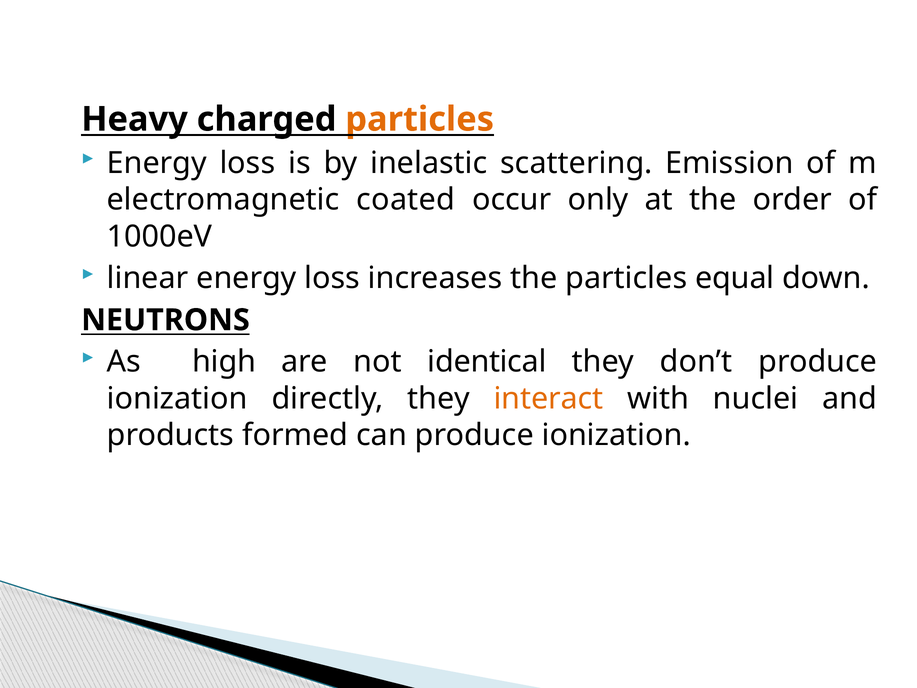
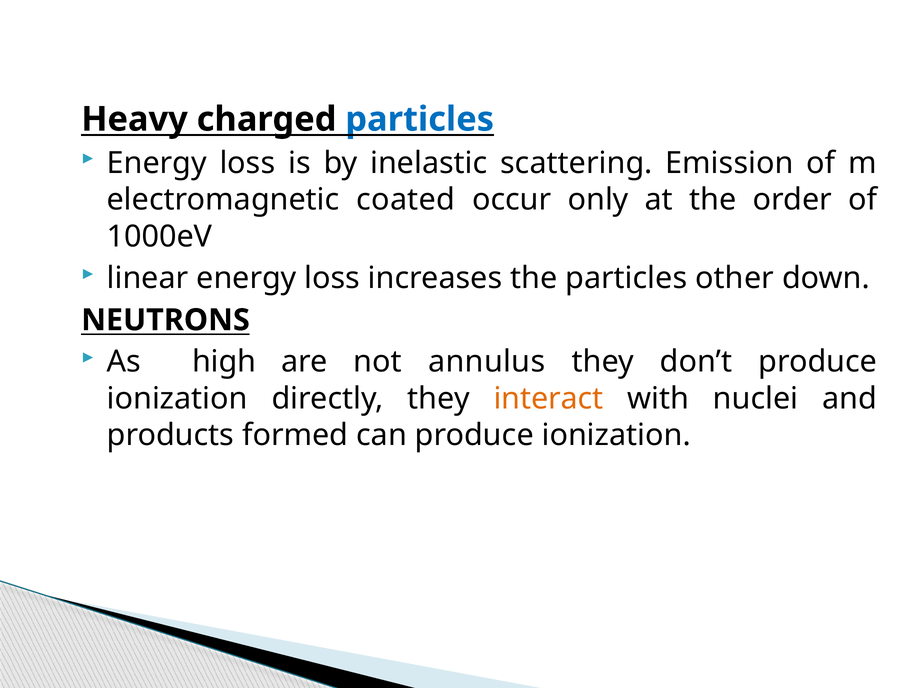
particles colour: orange -> blue (420, 119)
equal: equal -> other (735, 278)
identical: identical -> annulus (487, 362)
